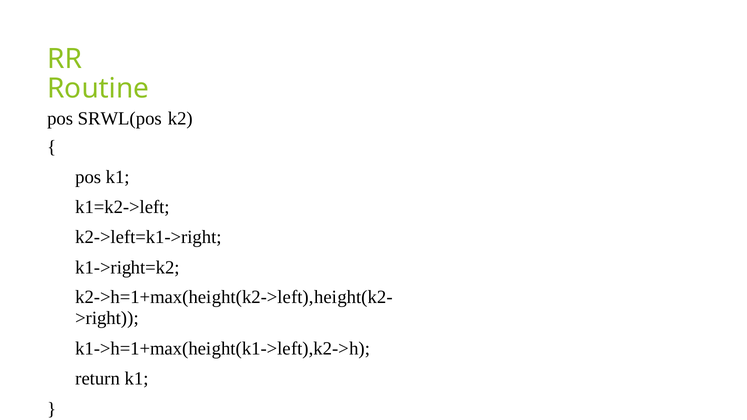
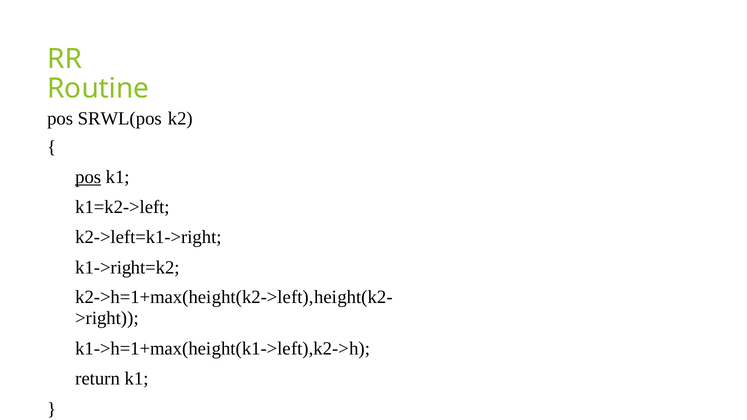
pos underline: none -> present (88, 177)
